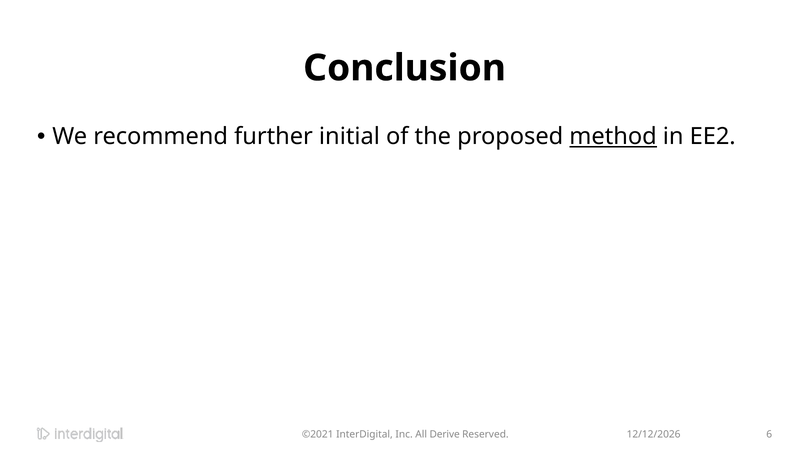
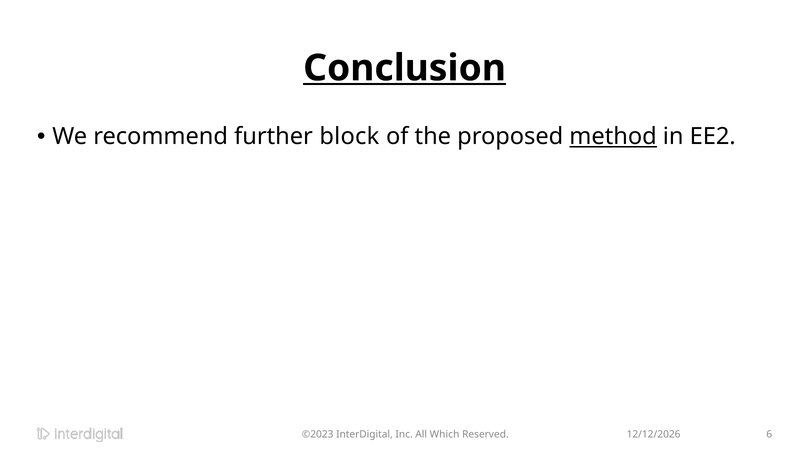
Conclusion underline: none -> present (405, 68)
initial: initial -> block (349, 137)
©2021: ©2021 -> ©2023 (318, 435)
Derive: Derive -> Which (445, 435)
